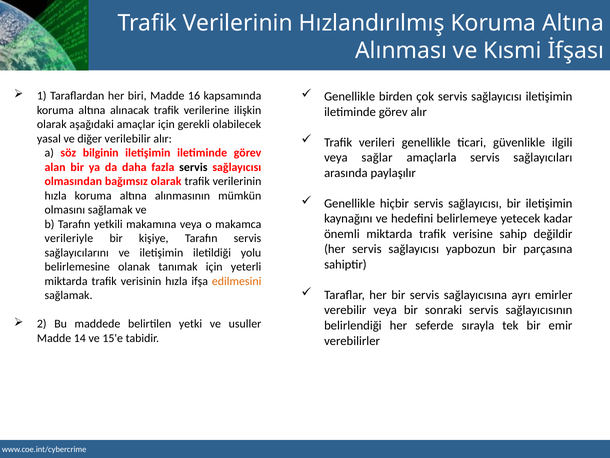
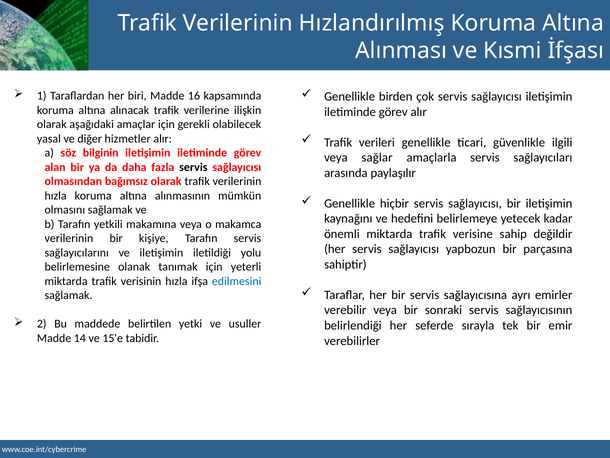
verilebilir: verilebilir -> hizmetler (128, 139)
verileriyle: verileriyle -> verilerinin (69, 238)
edilmesini colour: orange -> blue (237, 281)
